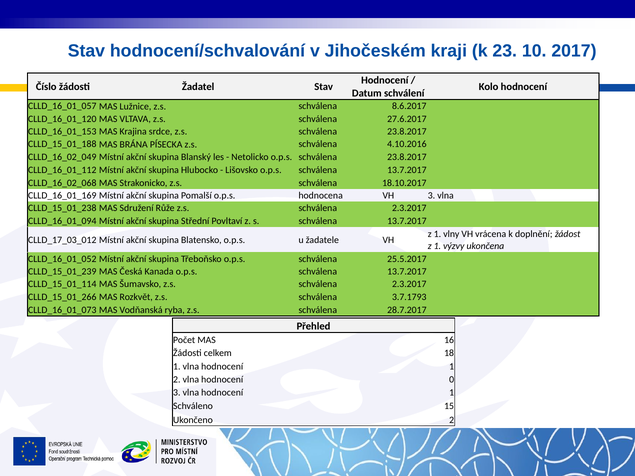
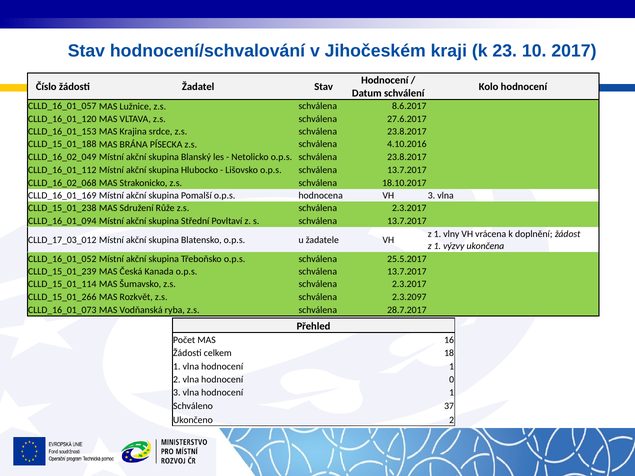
3.7.1793: 3.7.1793 -> 2.3.2097 (409, 297)
15: 15 -> 37 (449, 406)
